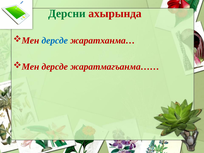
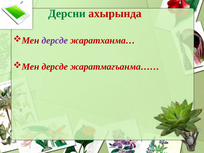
дерсде colour: blue -> purple (55, 40)
